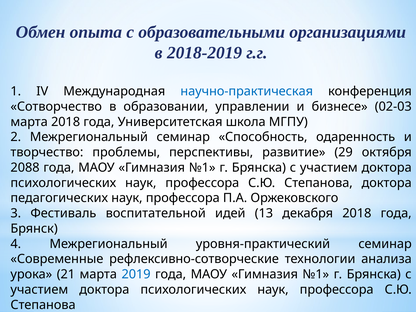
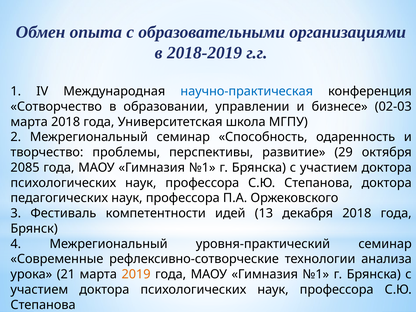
2088: 2088 -> 2085 (25, 168)
воспитательной: воспитательной -> компетентности (156, 213)
2019 colour: blue -> orange (136, 274)
